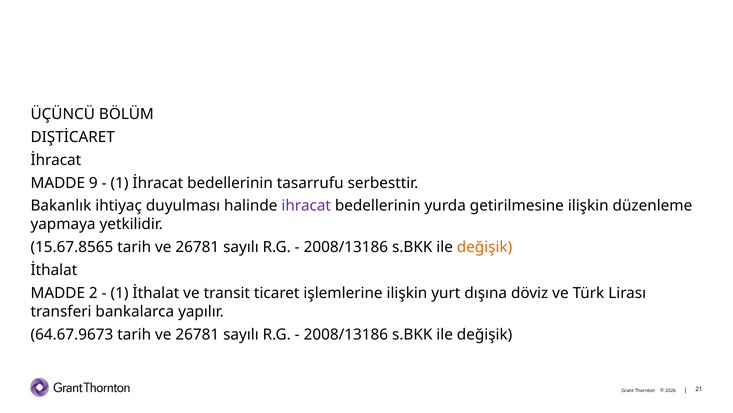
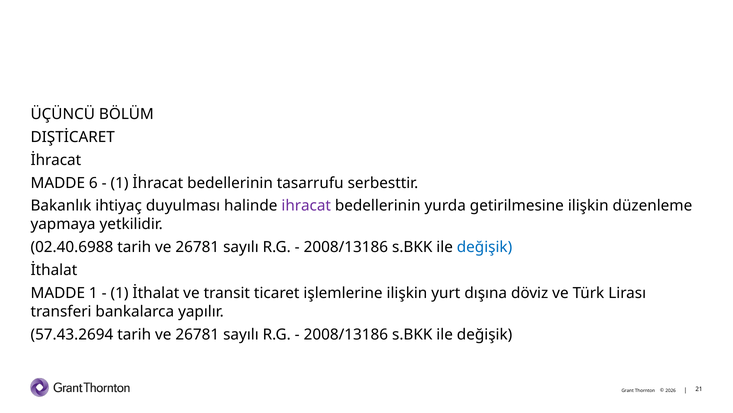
9: 9 -> 6 (93, 183)
15.67.8565: 15.67.8565 -> 02.40.6988 (72, 247)
değişik colour: orange -> blue (485, 247)
MADDE 2: 2 -> 1 (93, 293)
64.67.9673: 64.67.9673 -> 57.43.2694 (72, 334)
